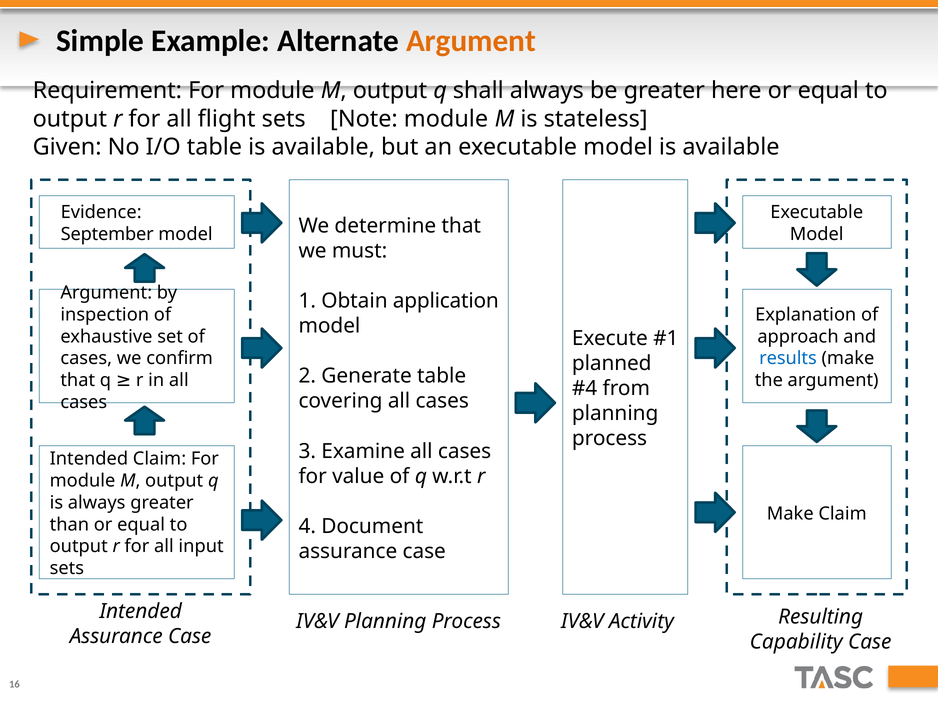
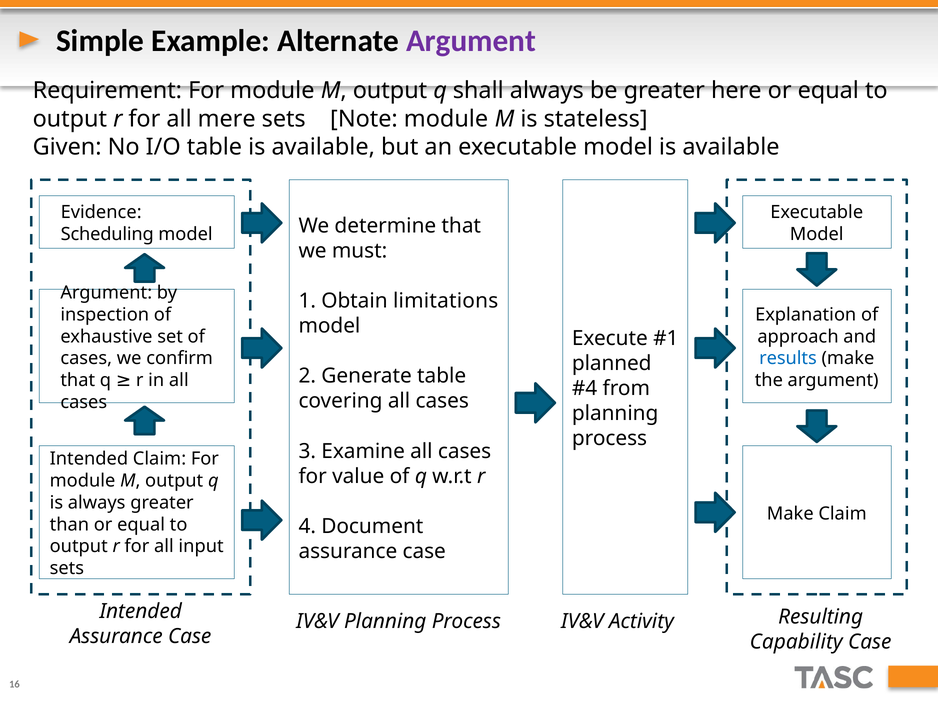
Argument colour: orange -> purple (471, 41)
flight: flight -> mere (227, 119)
September: September -> Scheduling (107, 234)
application: application -> limitations (446, 301)
